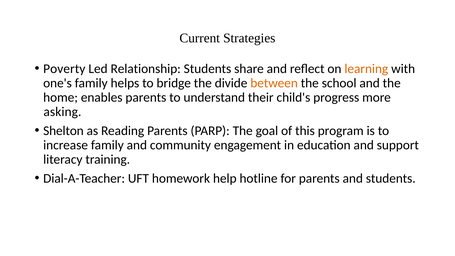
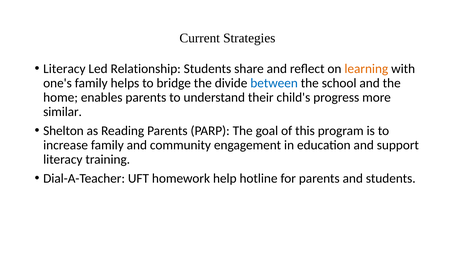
Poverty: Poverty -> Literacy (64, 69)
between colour: orange -> blue (274, 83)
asking: asking -> similar (63, 112)
